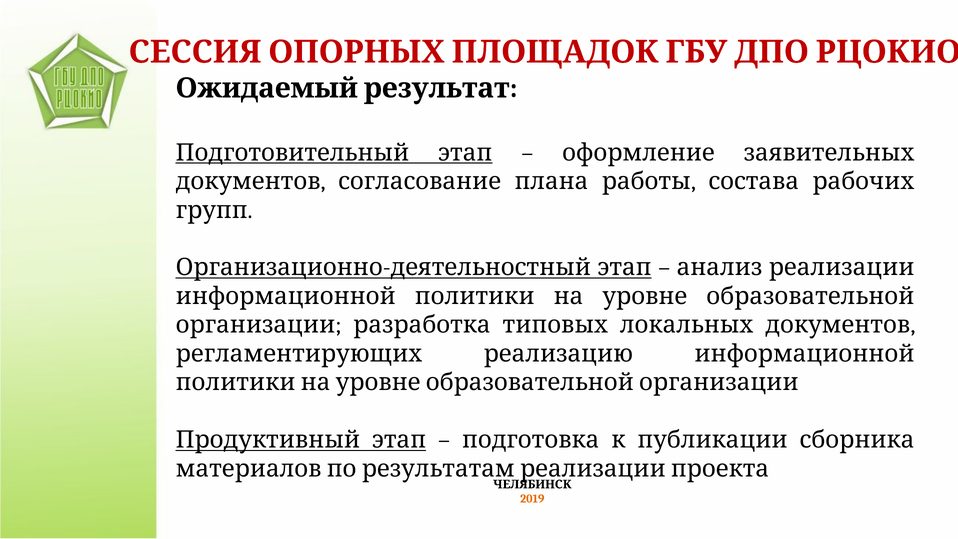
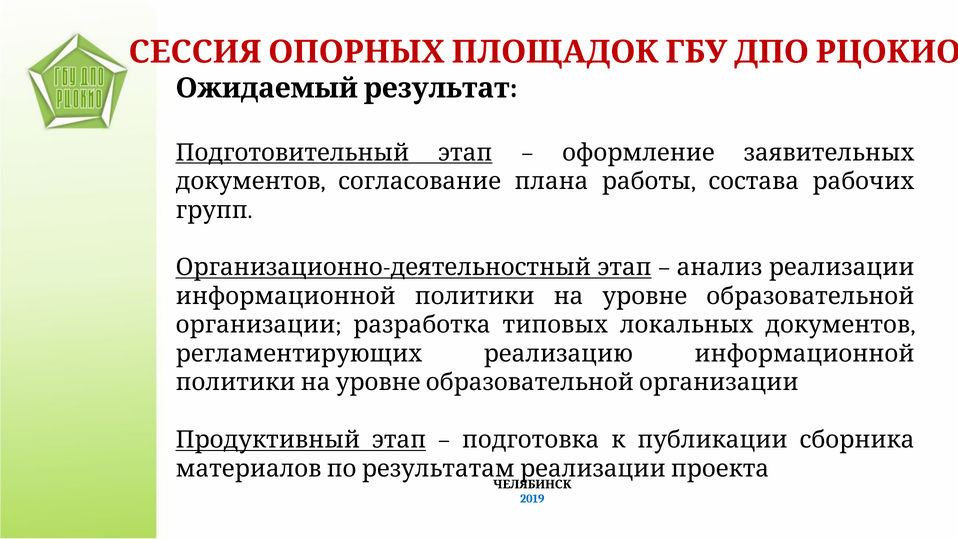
2019 colour: orange -> blue (532, 499)
